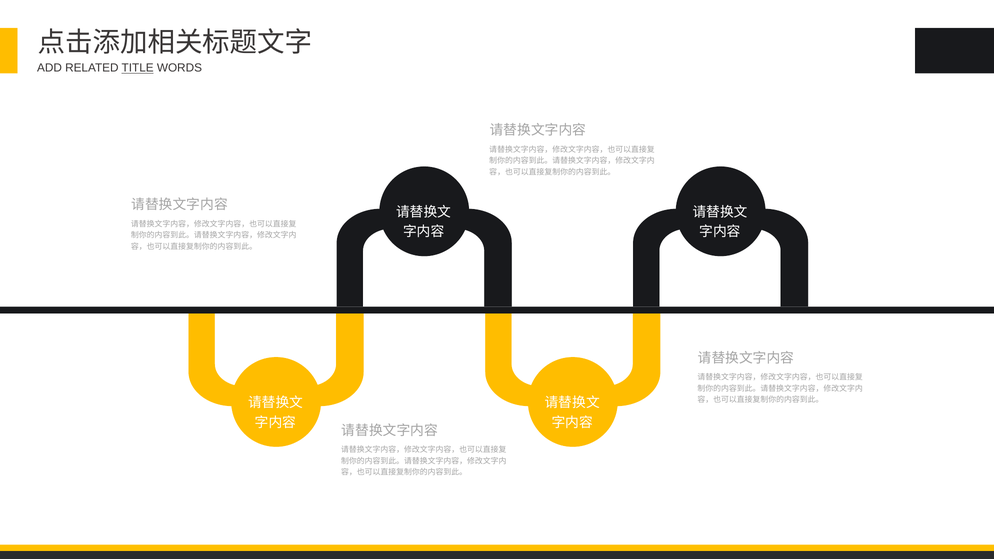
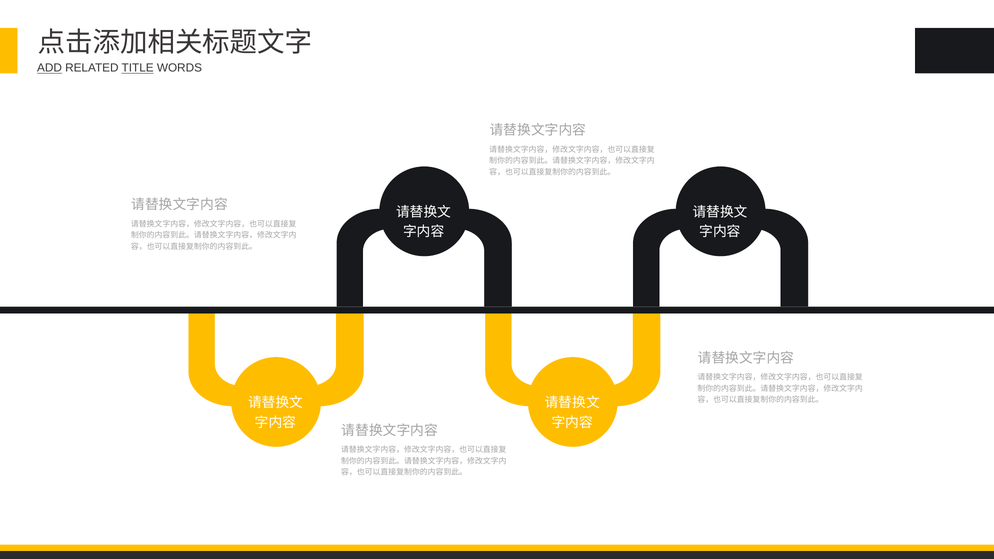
ADD underline: none -> present (50, 68)
